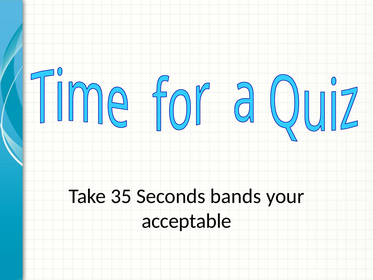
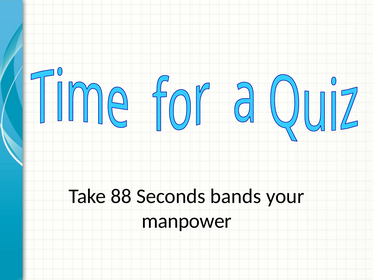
35: 35 -> 88 (121, 196)
acceptable: acceptable -> manpower (187, 221)
